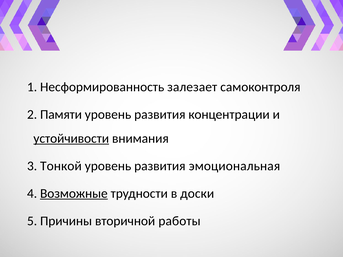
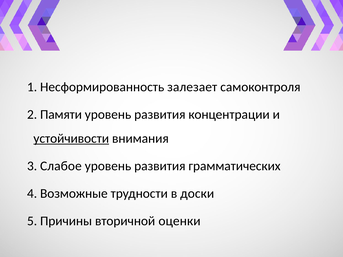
Тонкой: Тонкой -> Слабое (61, 166)
эмоциональная: эмоциональная -> грамматических (235, 166)
Возможные underline: present -> none (74, 194)
работы: работы -> оценки (179, 221)
